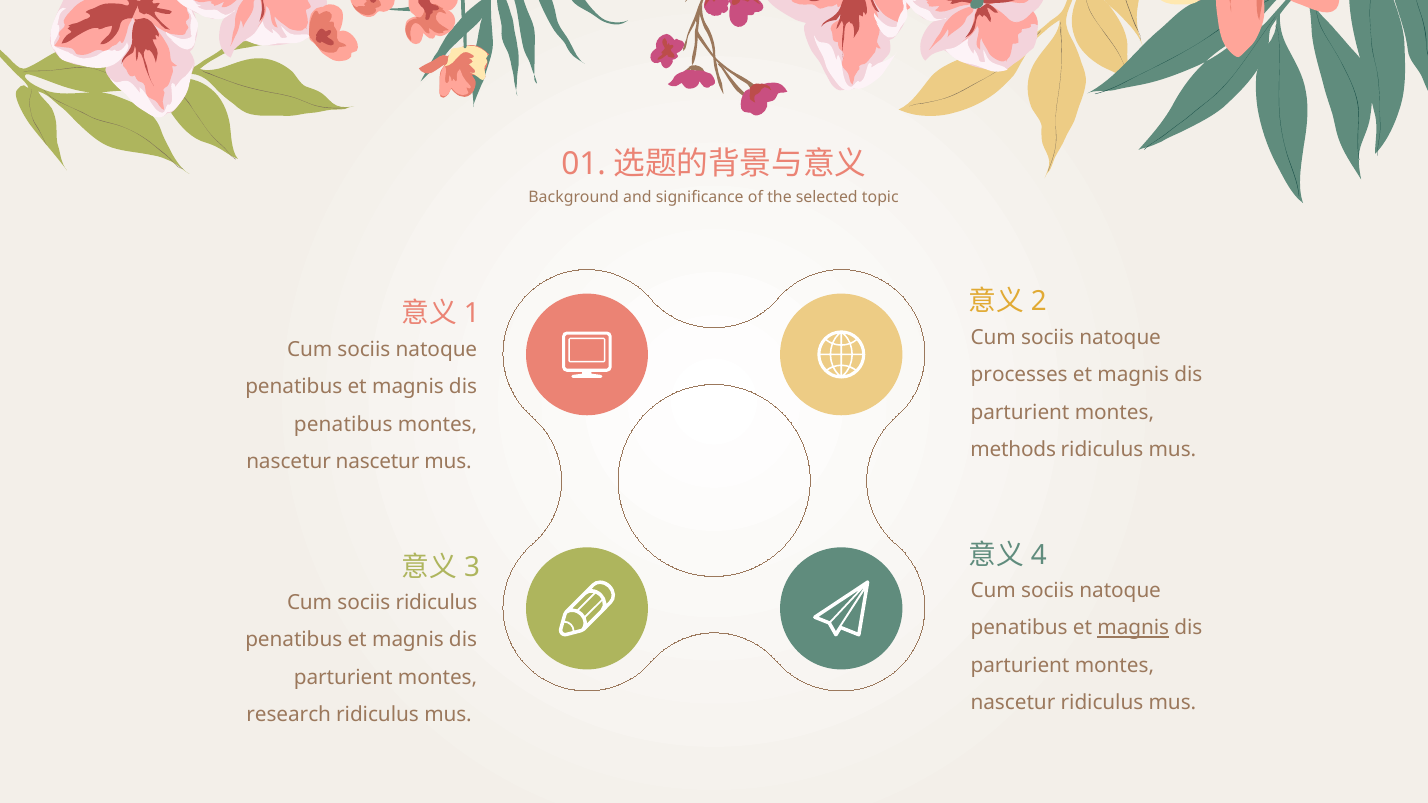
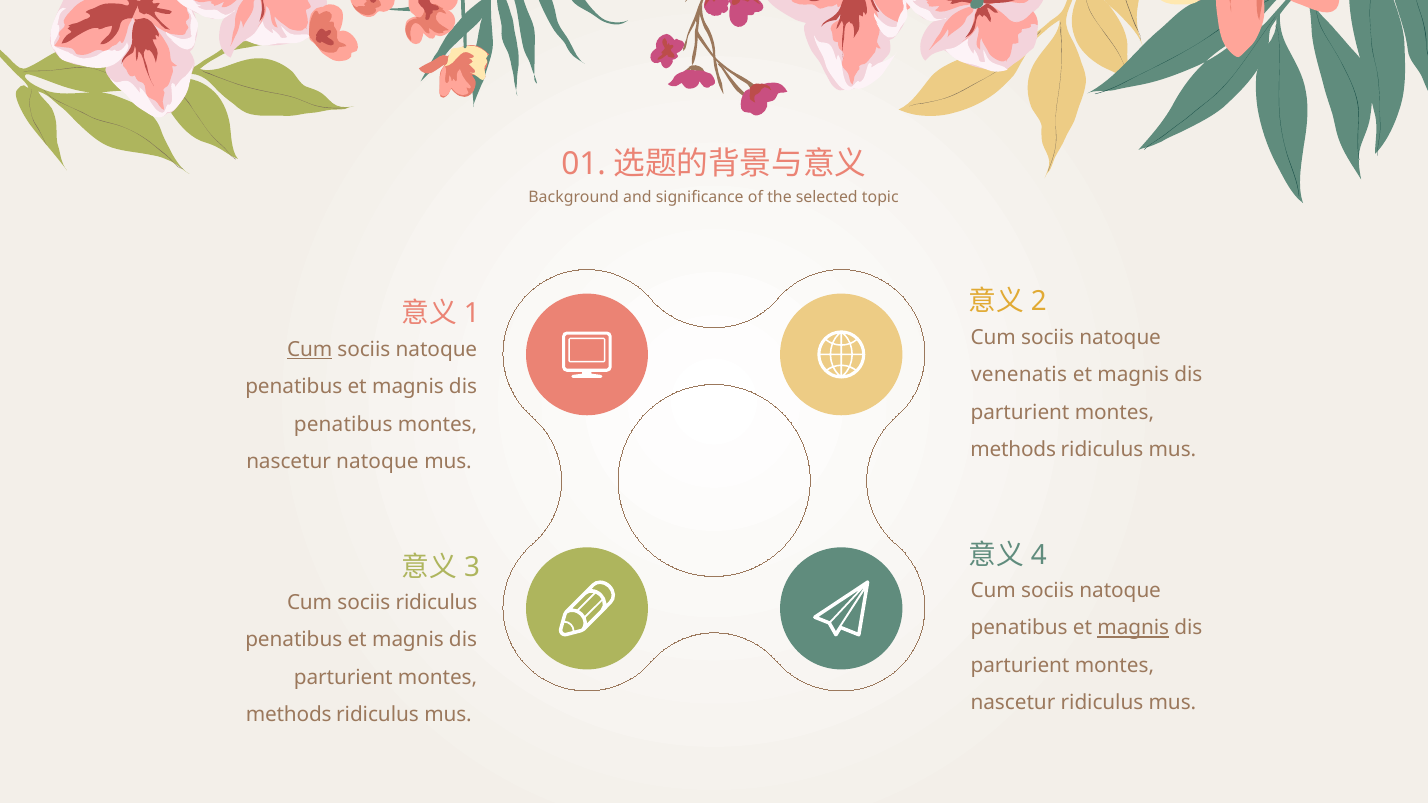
Cum underline: none -> present (310, 350)
processes: processes -> venenatis (1019, 375)
nascetur nascetur: nascetur -> natoque (377, 462)
research: research -> methods (289, 715)
